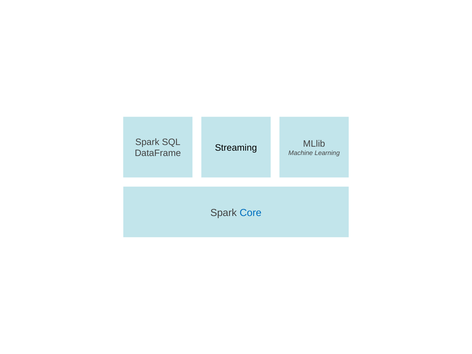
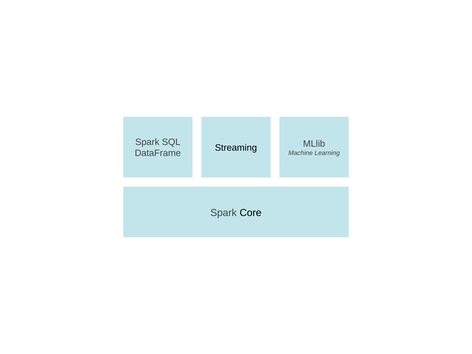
Core colour: blue -> black (251, 213)
